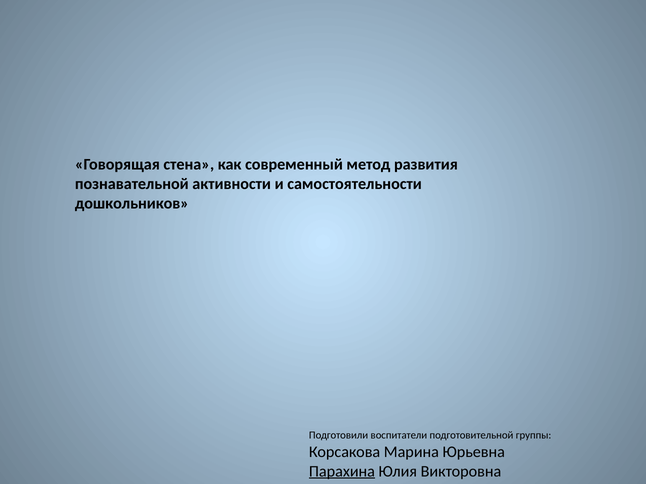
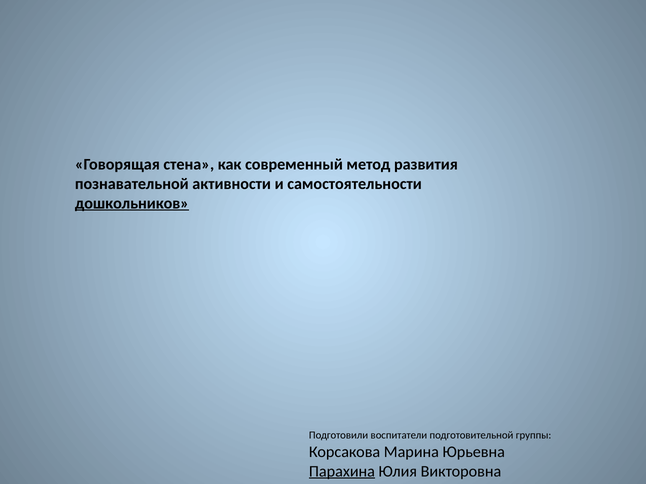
дошкольников underline: none -> present (132, 203)
